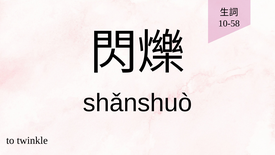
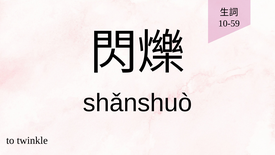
10-58: 10-58 -> 10-59 (229, 23)
